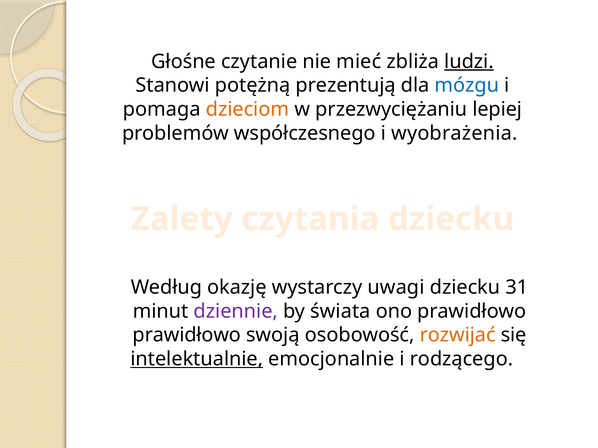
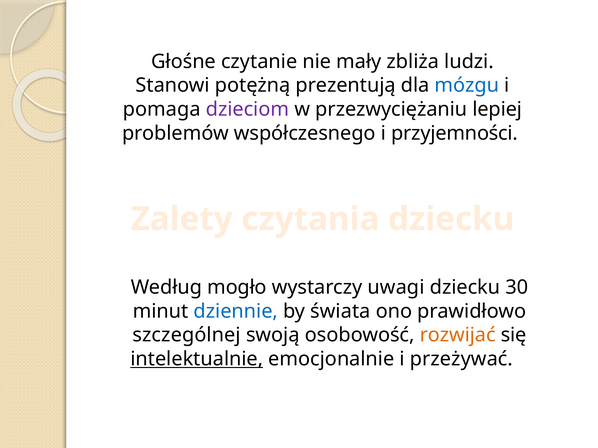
mieć: mieć -> mały (359, 62)
ludzi underline: present -> none (469, 62)
dzieciom colour: orange -> purple (247, 109)
wyobrażenia: wyobrażenia -> przyjemności (455, 133)
okazję: okazję -> mogło (237, 288)
31: 31 -> 30 (517, 288)
dziennie colour: purple -> blue (236, 312)
prawidłowo: prawidłowo -> szczególnej (187, 335)
rodzącego: rodzącego -> przeżywać (461, 359)
